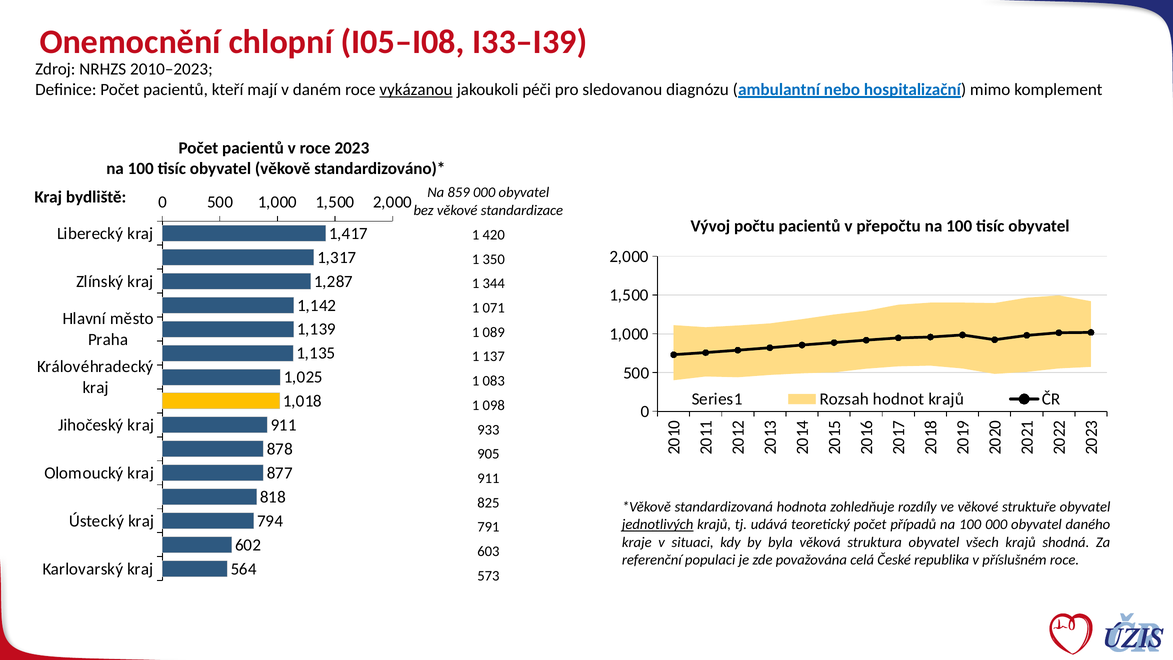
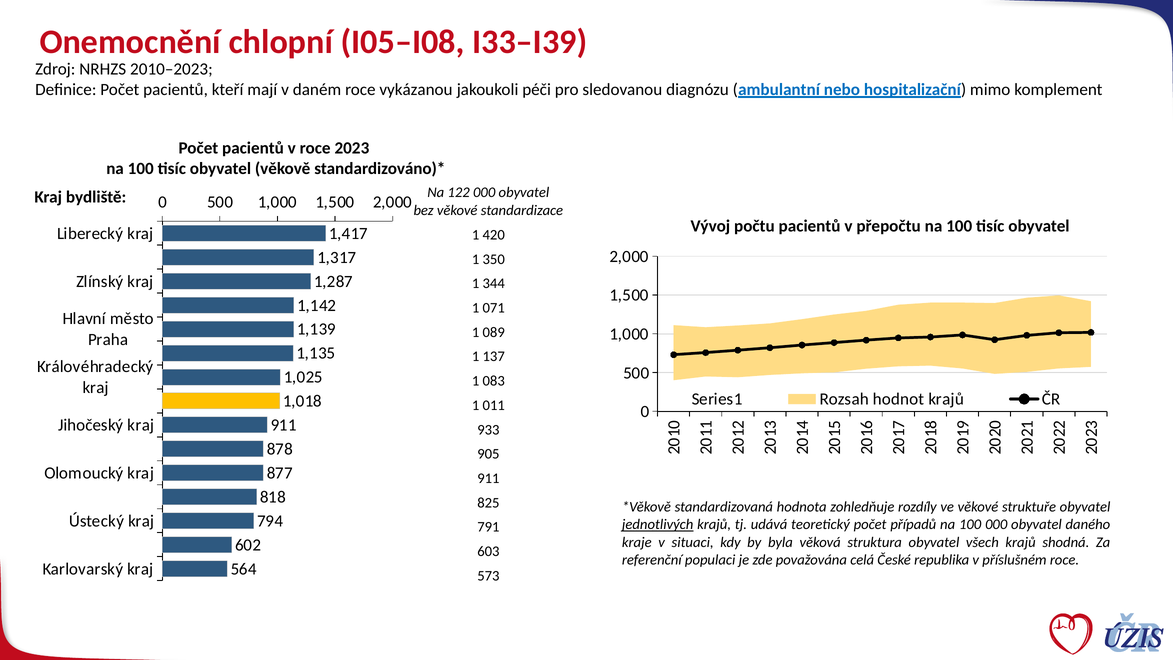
vykázanou underline: present -> none (416, 89)
859: 859 -> 122 (459, 193)
098: 098 -> 011 (494, 405)
